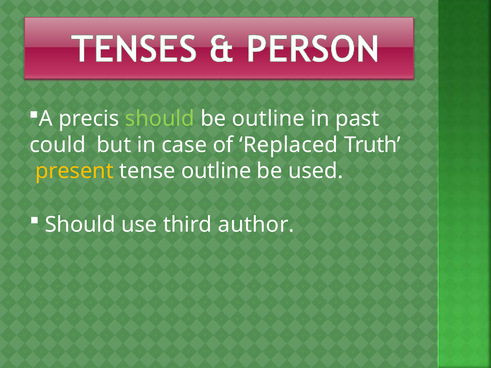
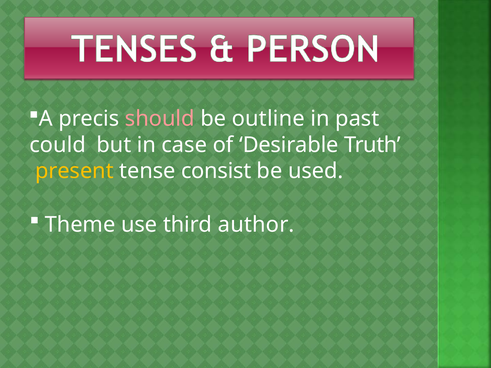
should colour: light green -> pink (160, 119)
Replaced: Replaced -> Desirable (289, 145)
tense outline: outline -> consist (216, 171)
Should: Should -> Theme (80, 225)
